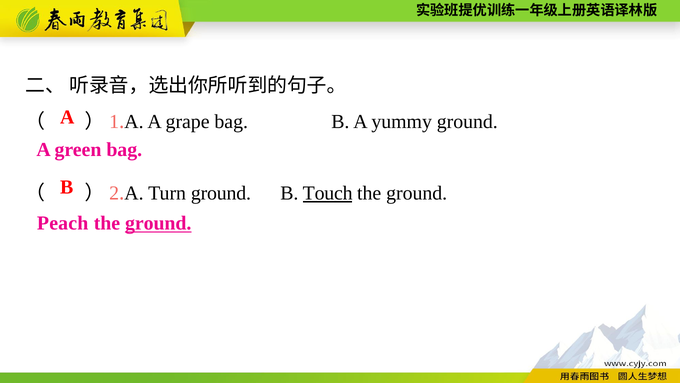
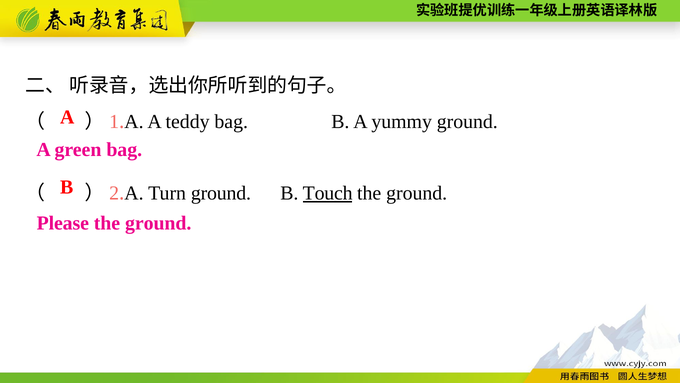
grape: grape -> teddy (188, 121)
Peach: Peach -> Please (63, 223)
ground underline: present -> none (158, 223)
